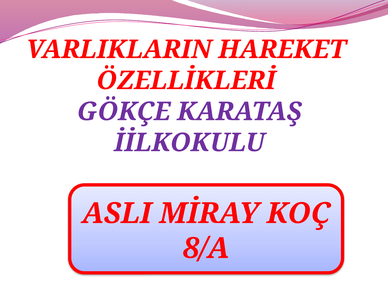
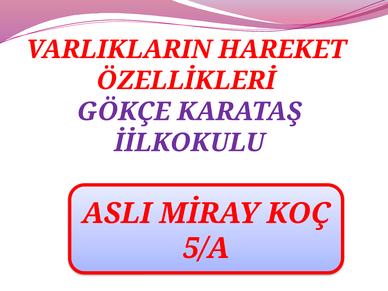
8/A: 8/A -> 5/A (206, 248)
